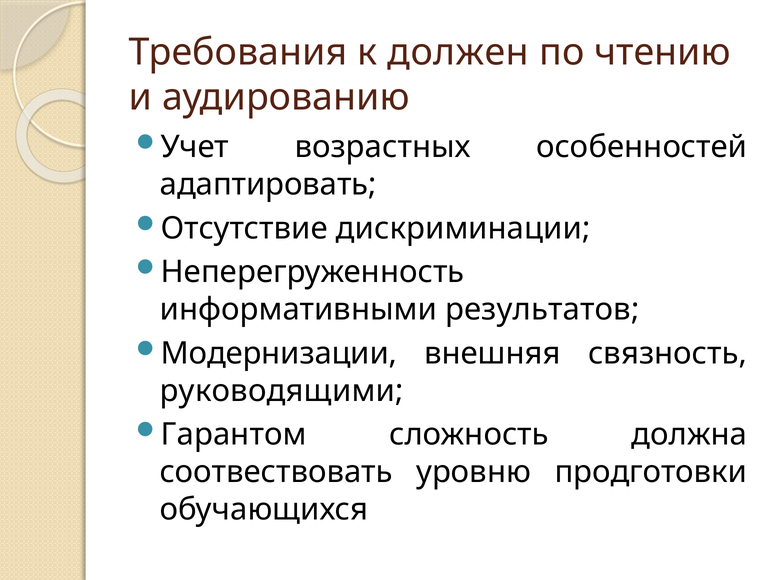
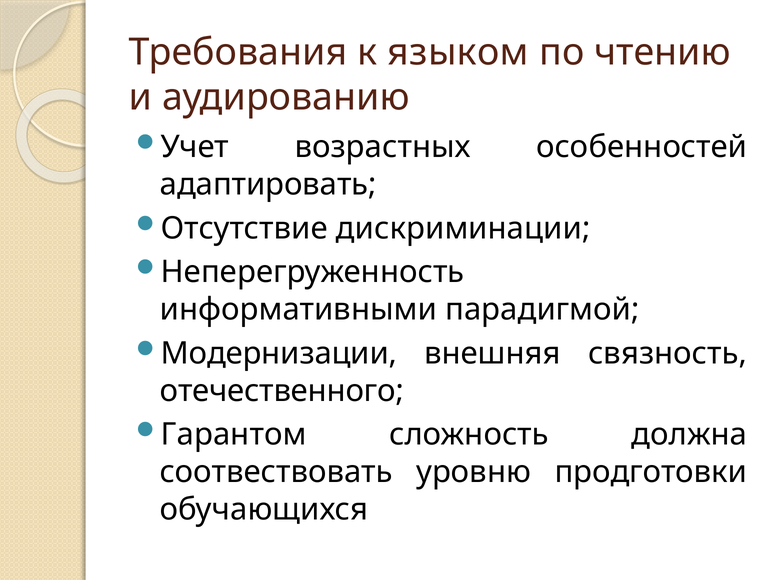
должен: должен -> языком (458, 52)
результатов: результатов -> парадигмой (542, 309)
руководящими: руководящими -> отечественного (282, 391)
